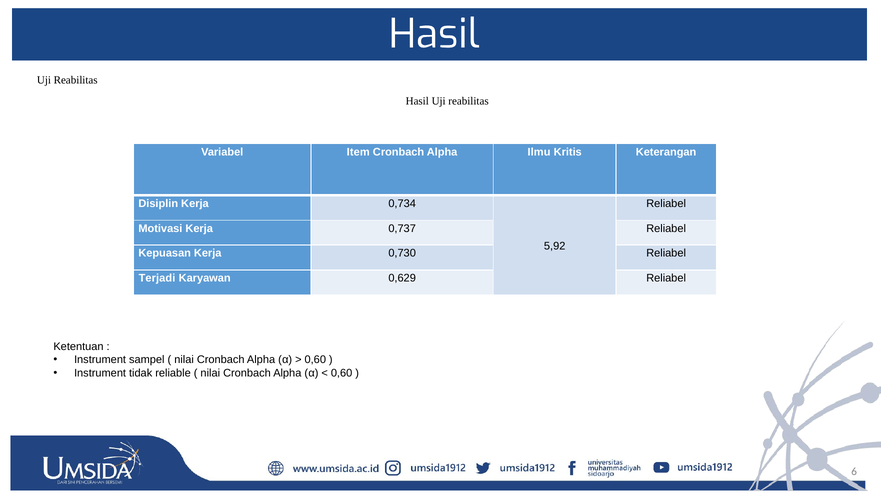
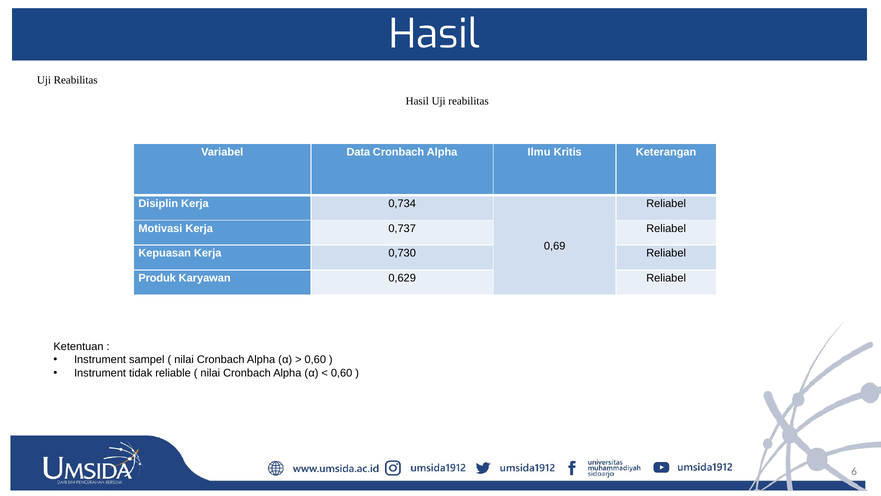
Item: Item -> Data (358, 152)
5,92: 5,92 -> 0,69 (555, 246)
Terjadi: Terjadi -> Produk (157, 278)
